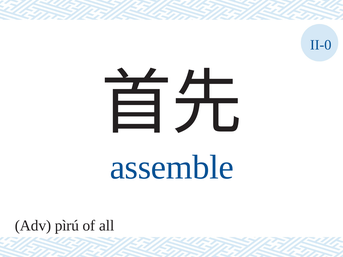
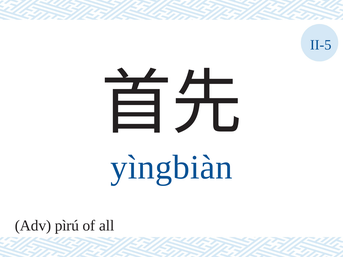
II-0: II-0 -> II-5 (321, 45)
assemble: assemble -> yìngbiàn (171, 167)
